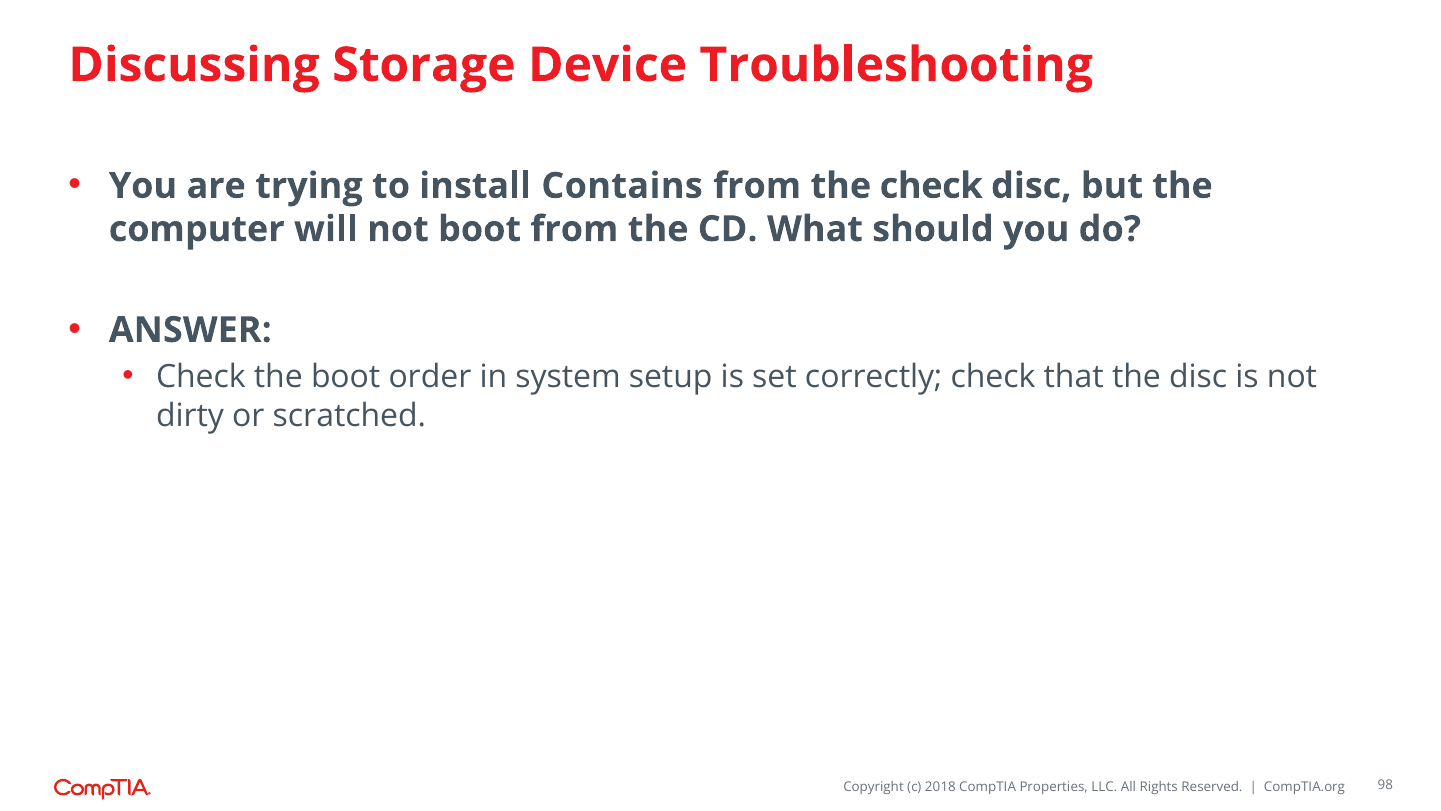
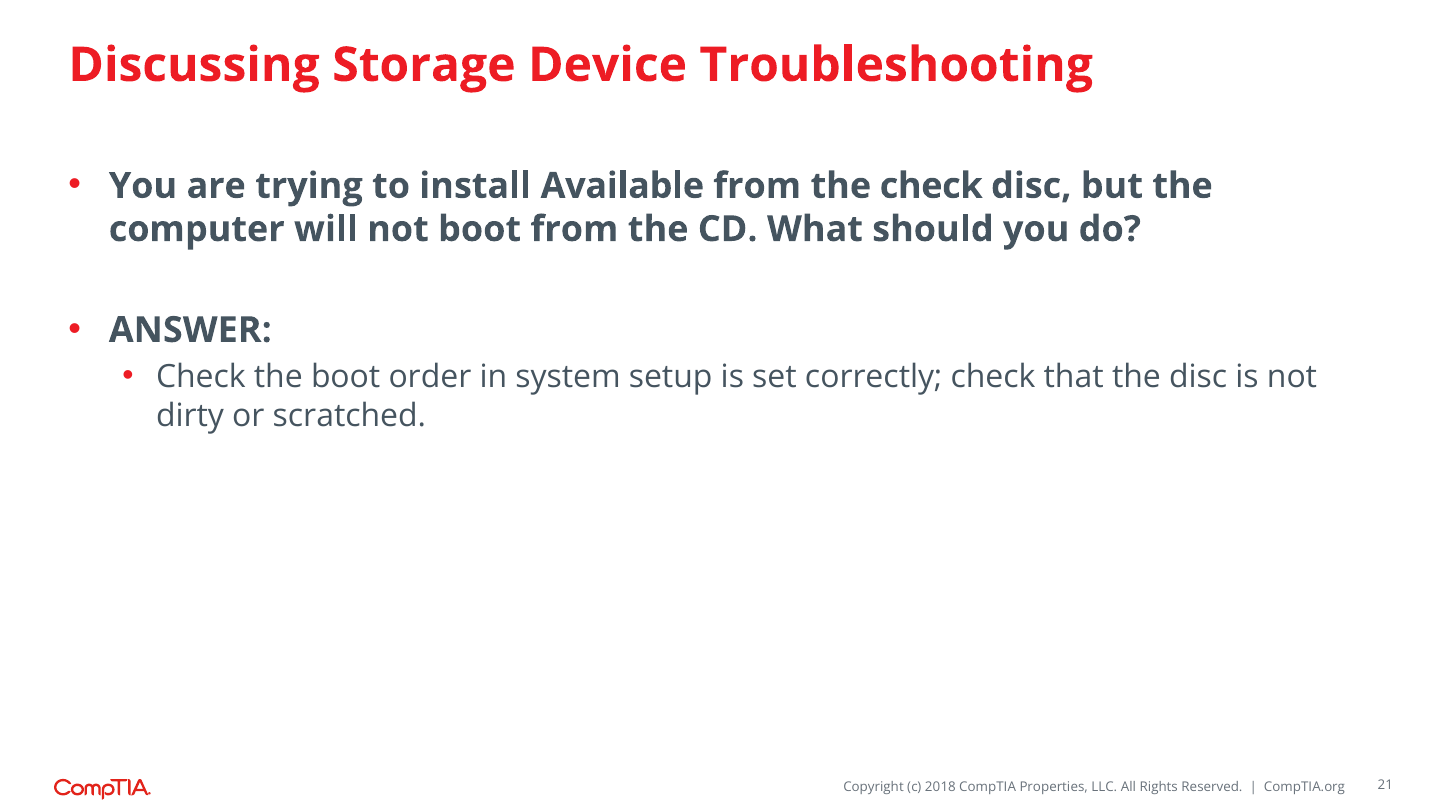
Contains: Contains -> Available (622, 186)
98: 98 -> 21 (1385, 785)
